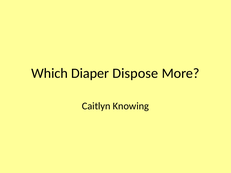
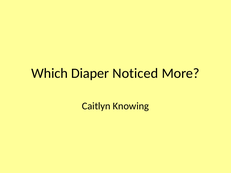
Dispose: Dispose -> Noticed (135, 73)
